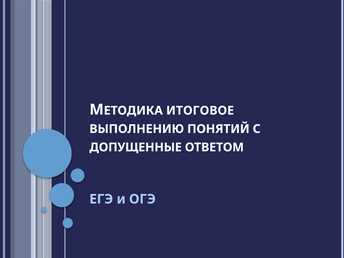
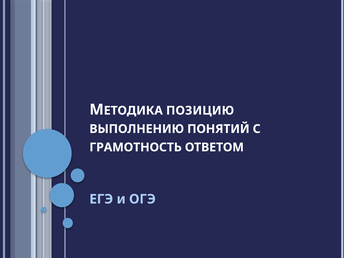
ИТОГОВОЕ: ИТОГОВОЕ -> ПОЗИЦИЮ (200, 111)
ДОПУЩЕННЫЕ: ДОПУЩЕННЫЕ -> ГРАМОТНОСТЬ (136, 147)
